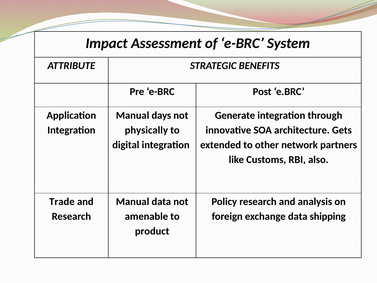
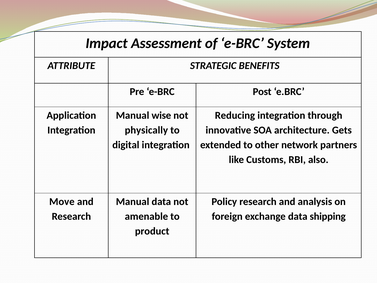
days: days -> wise (161, 115)
Generate: Generate -> Reducing (235, 115)
Trade: Trade -> Move (62, 201)
